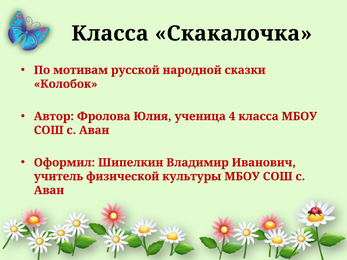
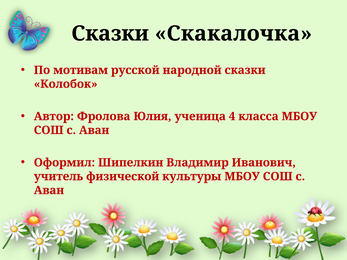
Класса: Класса -> Сказки (110, 34)
